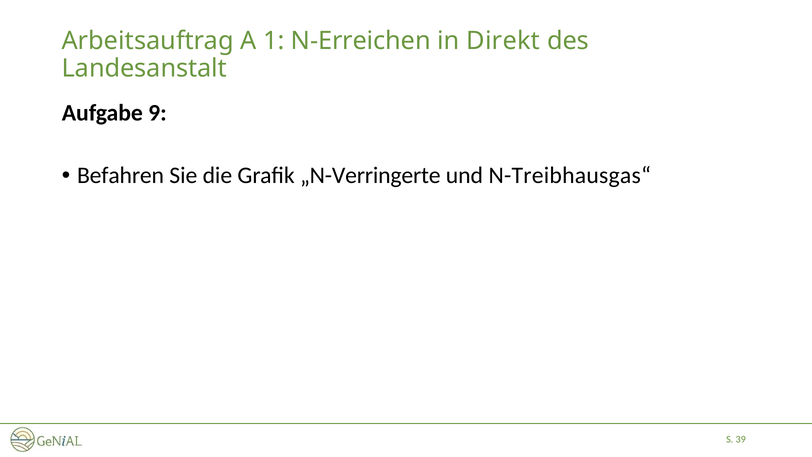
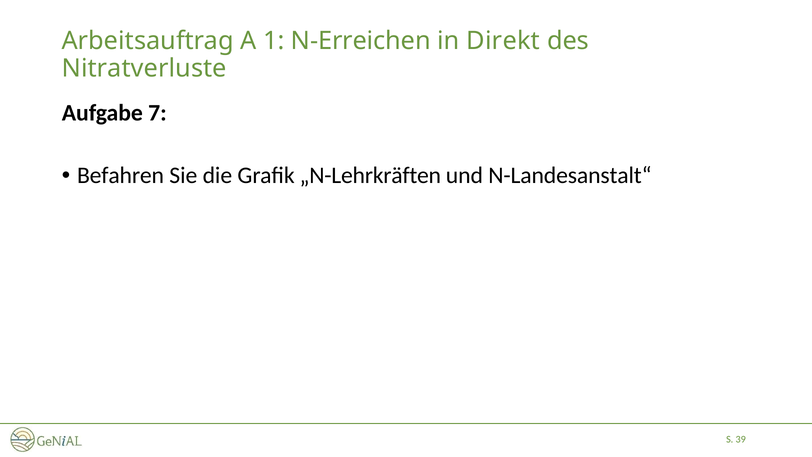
Landesanstalt: Landesanstalt -> Nitratverluste (144, 68)
9: 9 -> 7 (157, 113)
„N-Verringerte: „N-Verringerte -> „N-Lehrkräften (370, 176)
N-Treibhausgas“: N-Treibhausgas“ -> N-Landesanstalt“ (570, 176)
